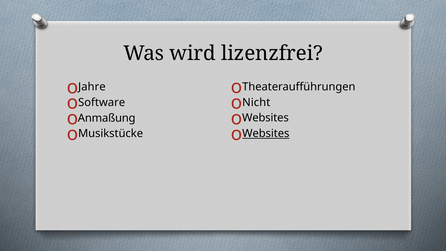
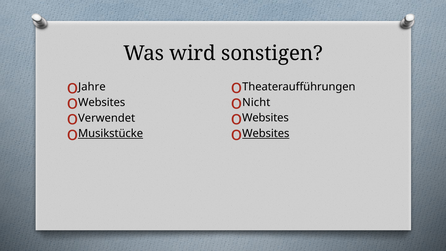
lizenzfrei: lizenzfrei -> sonstigen (272, 53)
Software: Software -> Websites (102, 102)
Anmaßung: Anmaßung -> Verwendet (107, 118)
Musikstücke underline: none -> present (111, 134)
